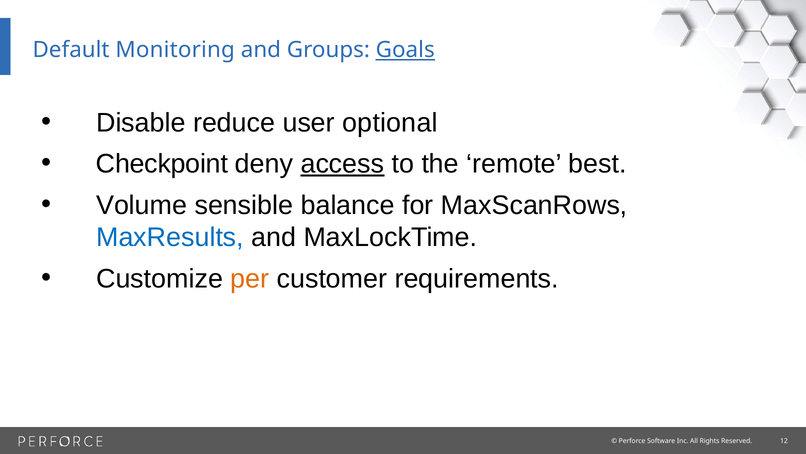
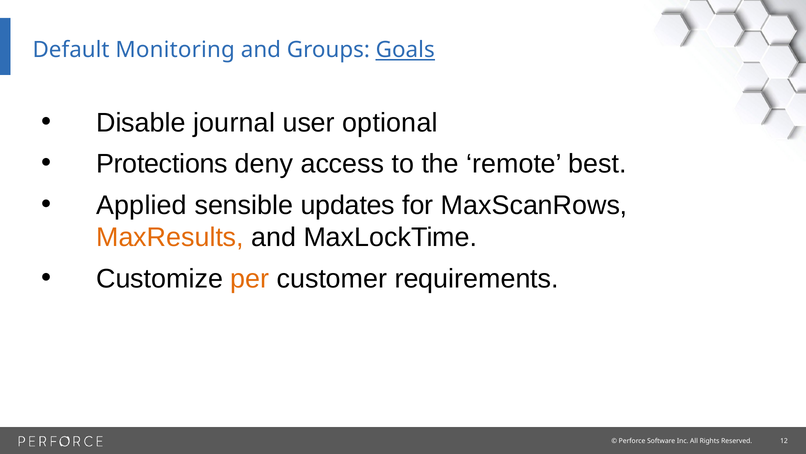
reduce: reduce -> journal (234, 123)
Checkpoint: Checkpoint -> Protections (162, 164)
access underline: present -> none (342, 164)
Volume: Volume -> Applied (142, 205)
balance: balance -> updates (348, 205)
MaxResults colour: blue -> orange (170, 237)
